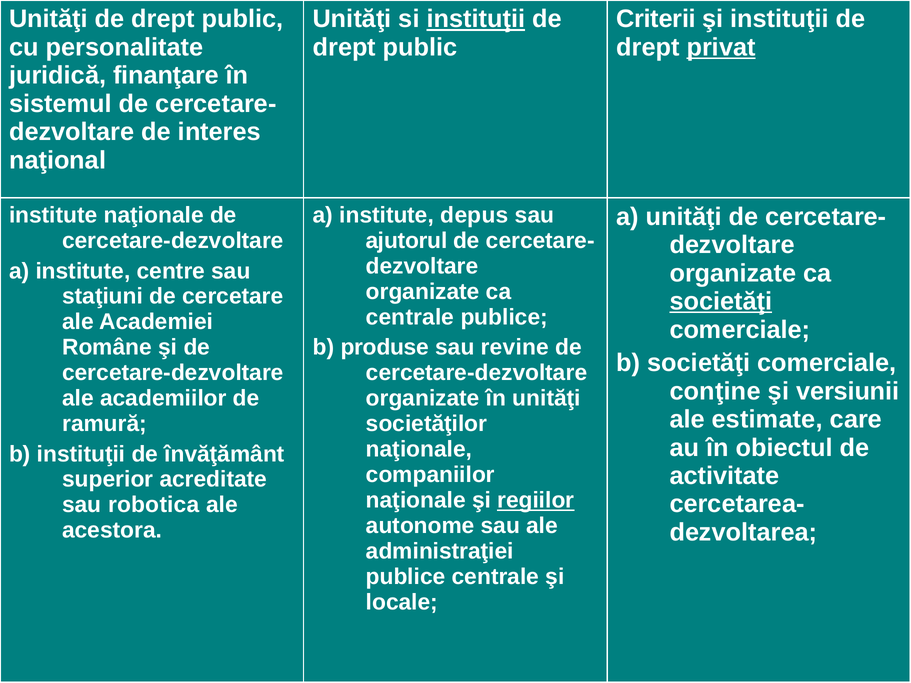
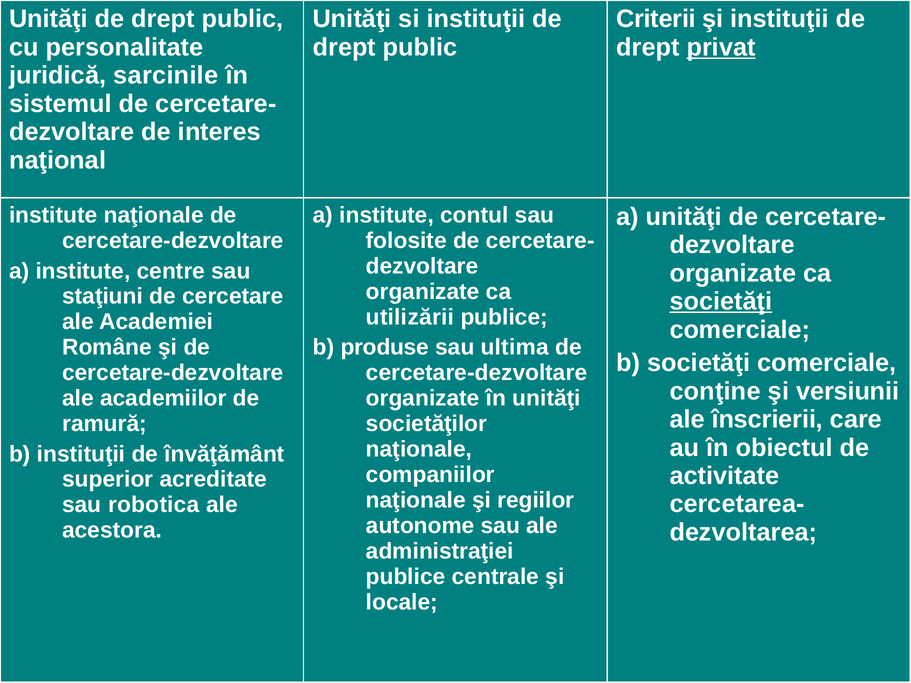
instituţii underline: present -> none (476, 19)
finanţare: finanţare -> sarcinile (166, 76)
depus: depus -> contul (474, 216)
ajutorul: ajutorul -> folosite (406, 241)
centrale: centrale -> utilizării (410, 318)
revine: revine -> ultima (515, 348)
estimate: estimate -> înscrierii (767, 420)
regiilor underline: present -> none (536, 501)
